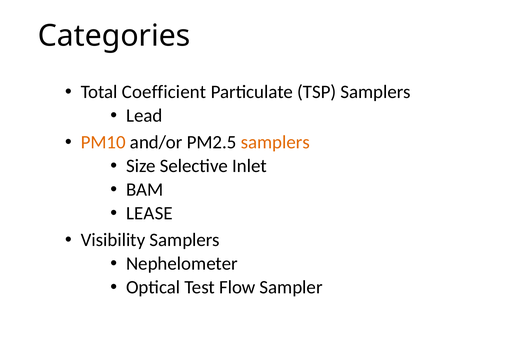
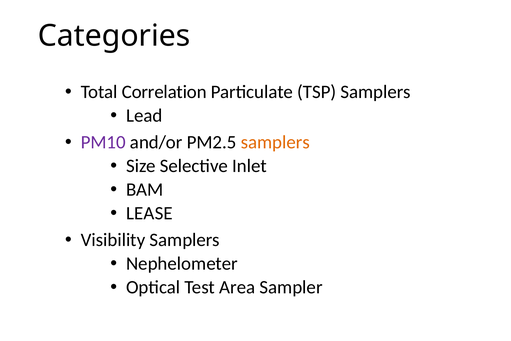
Coefficient: Coefficient -> Correlation (164, 92)
PM10 colour: orange -> purple (103, 142)
Flow: Flow -> Area (237, 287)
